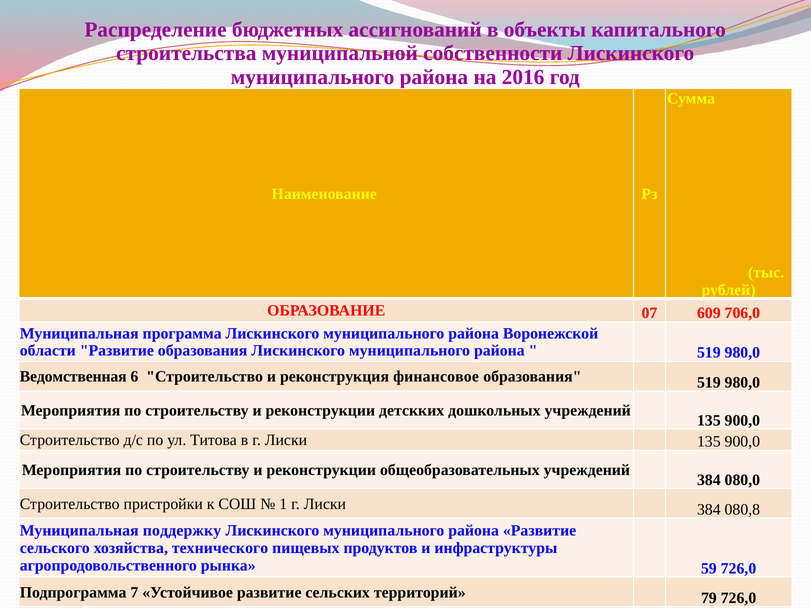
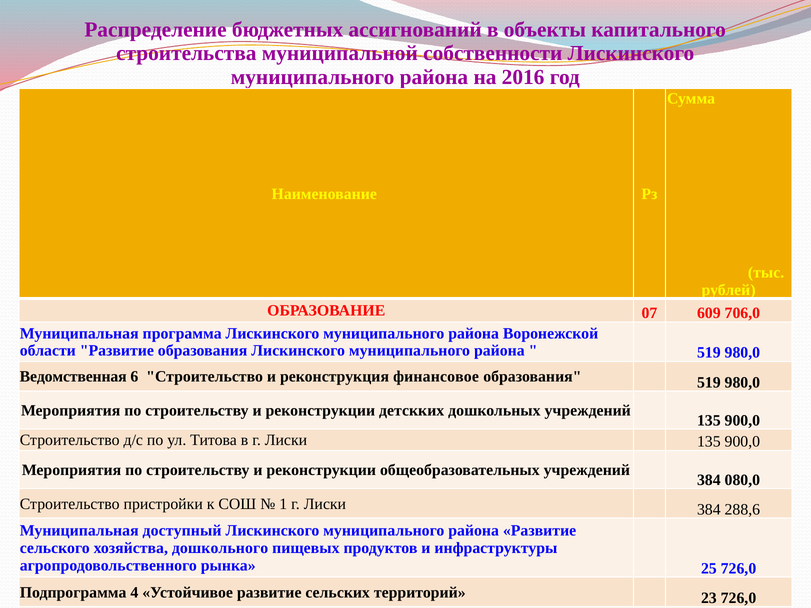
080,8: 080,8 -> 288,6 (742, 510)
поддержку: поддержку -> доступный (182, 531)
технического: технического -> дошкольного (220, 548)
59: 59 -> 25 (709, 569)
7: 7 -> 4 (134, 593)
79: 79 -> 23 (709, 598)
